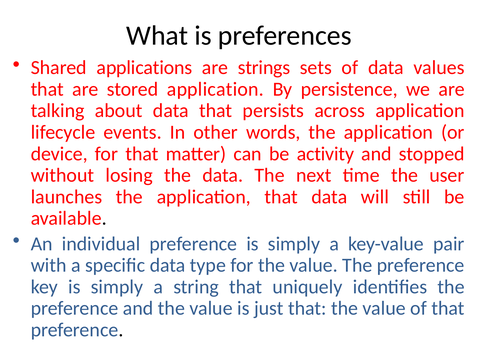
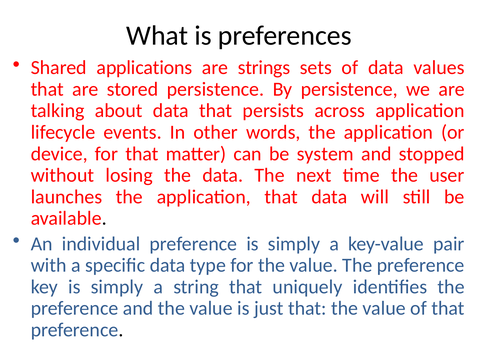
stored application: application -> persistence (215, 89)
activity: activity -> system (325, 154)
